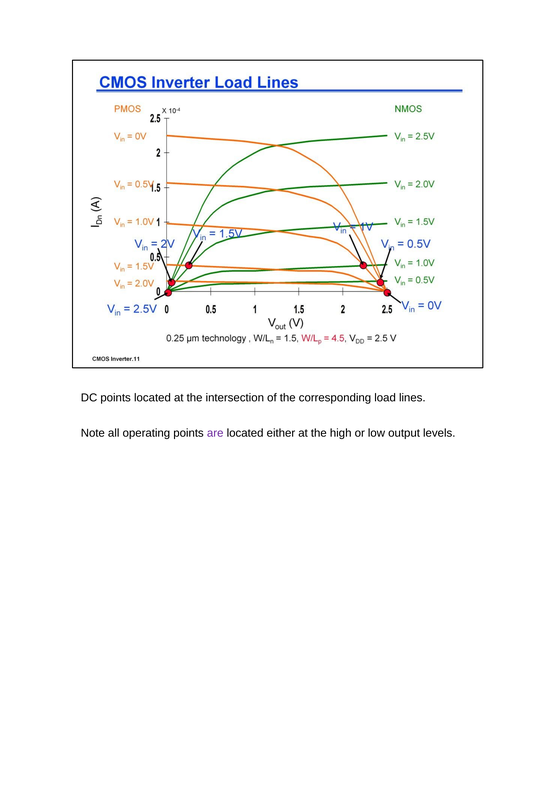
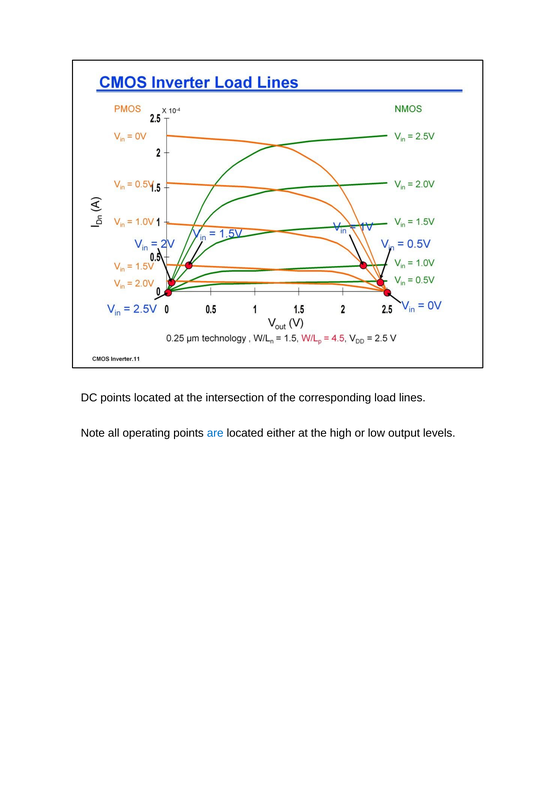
are colour: purple -> blue (215, 434)
